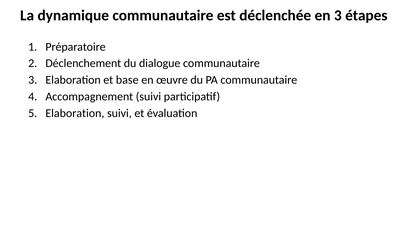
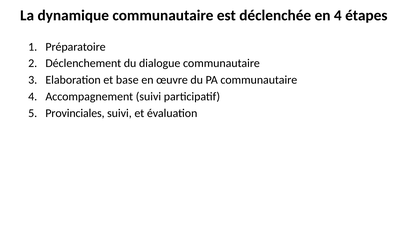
en 3: 3 -> 4 (338, 16)
5 Elaboration: Elaboration -> Provinciales (75, 114)
